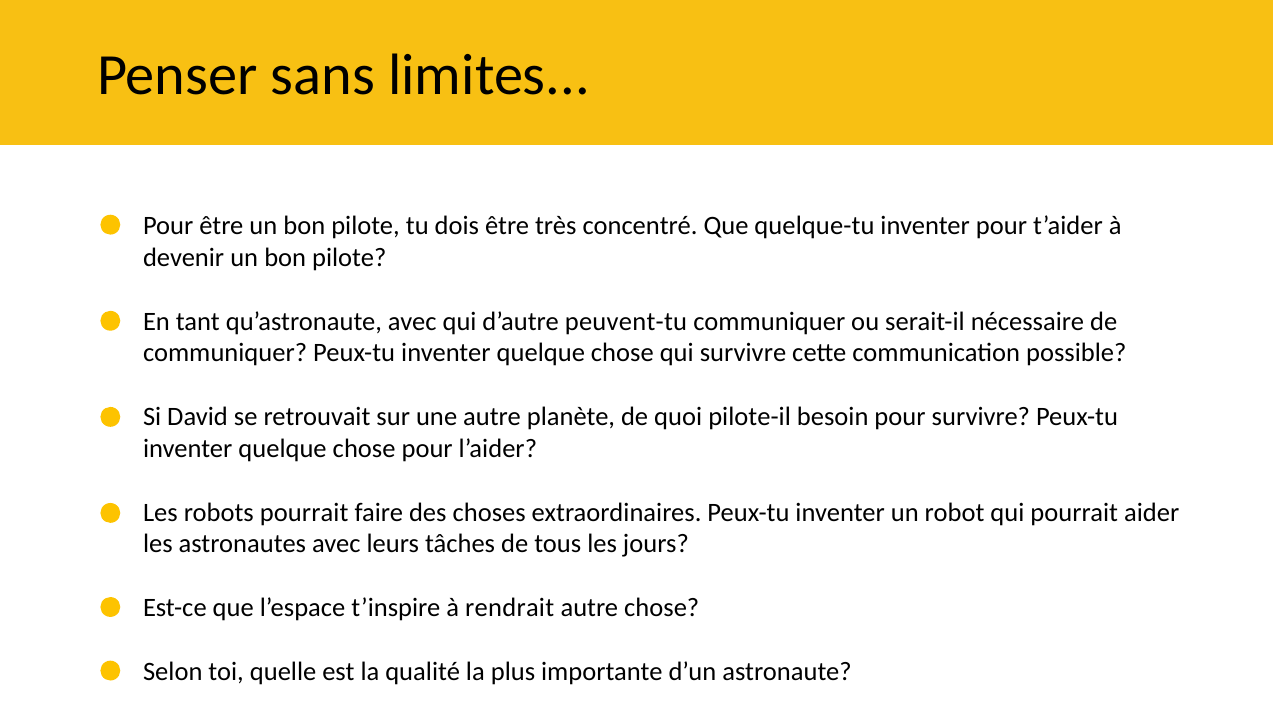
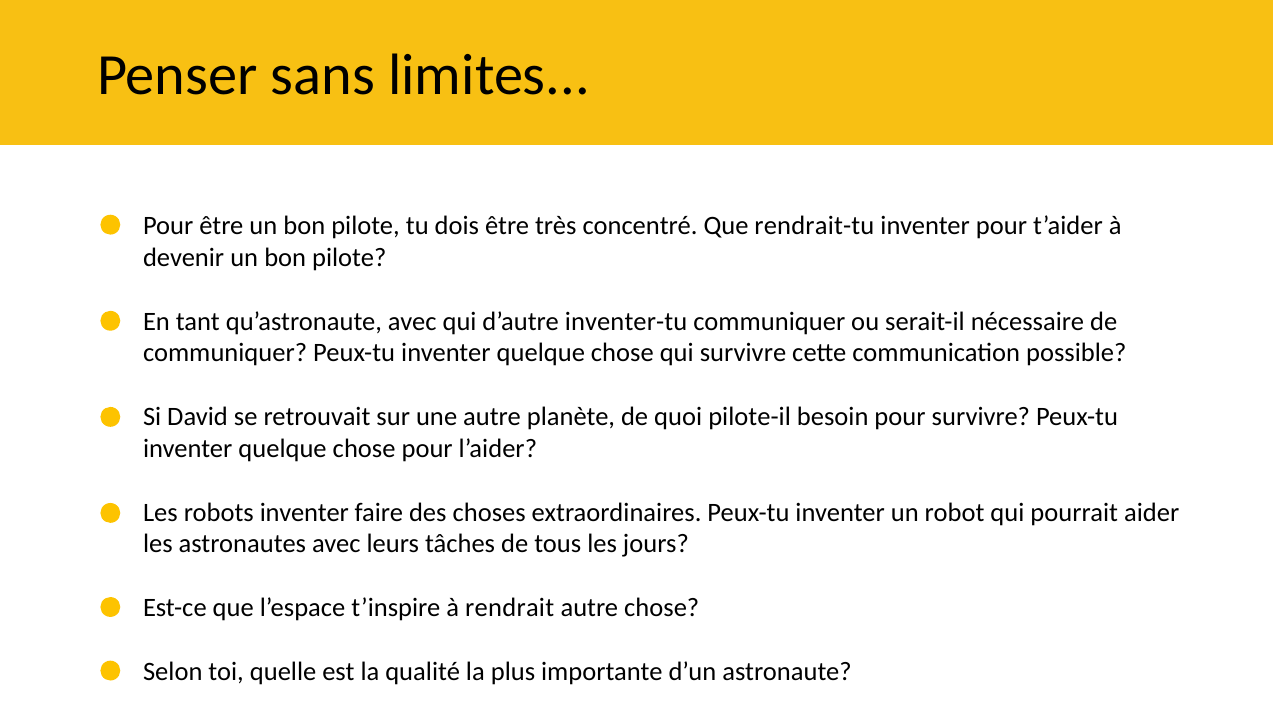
quelque-tu: quelque-tu -> rendrait-tu (814, 226)
peuvent-tu: peuvent-tu -> inventer-tu (626, 321)
robots pourrait: pourrait -> inventer (304, 512)
